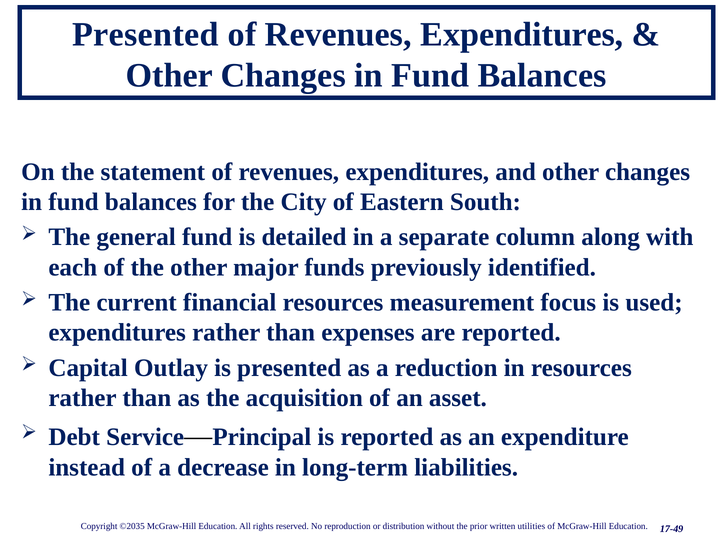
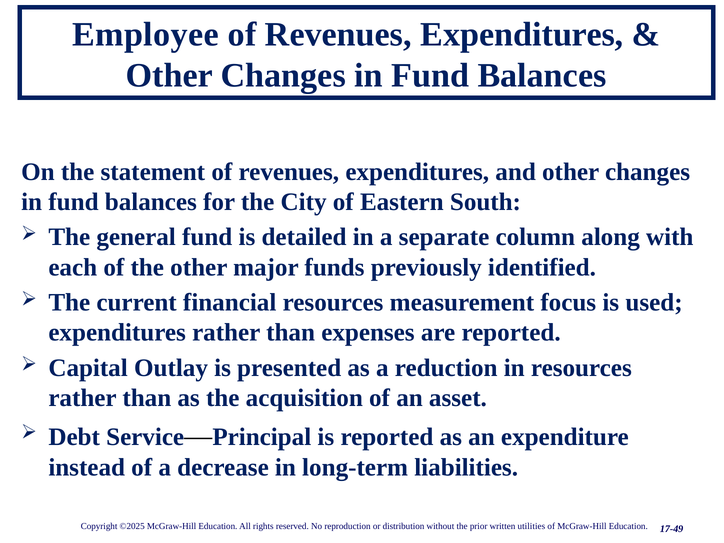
Presented: Presented -> Employee (145, 34)
©2035: ©2035 -> ©2025 (132, 526)
